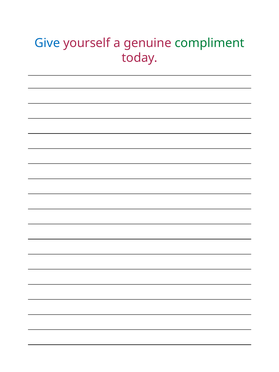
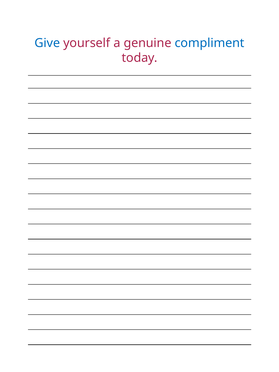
compliment colour: green -> blue (210, 43)
